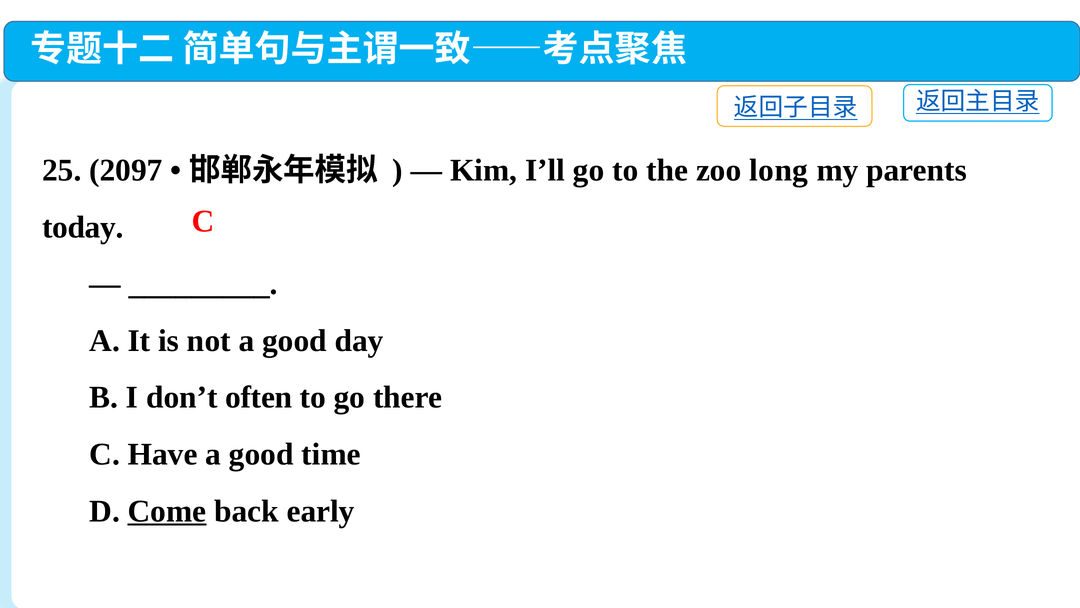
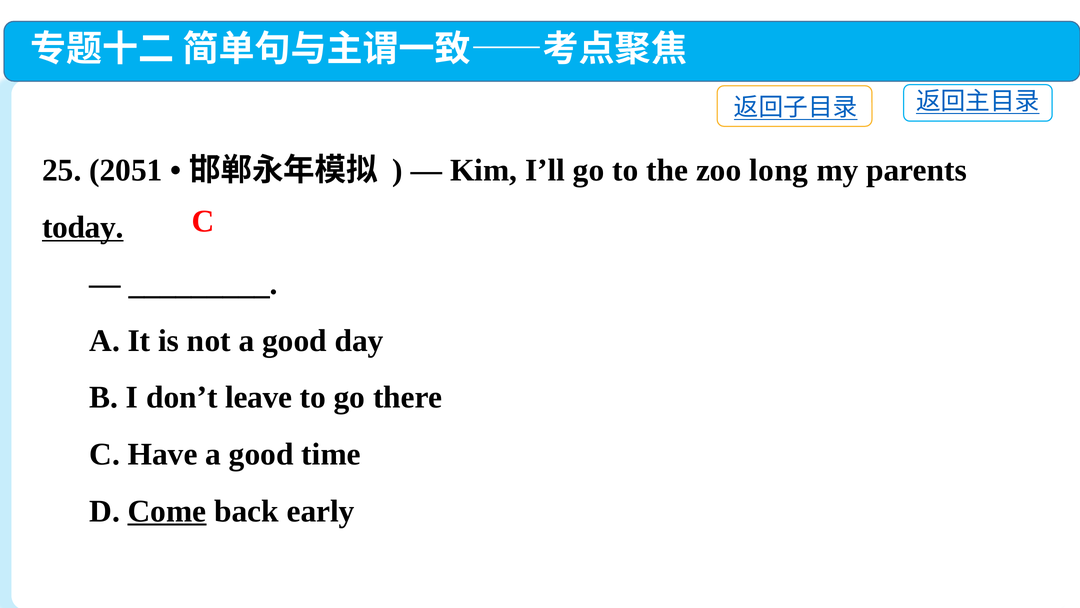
2097: 2097 -> 2051 (126, 170)
today underline: none -> present (83, 227)
often: often -> leave (259, 397)
